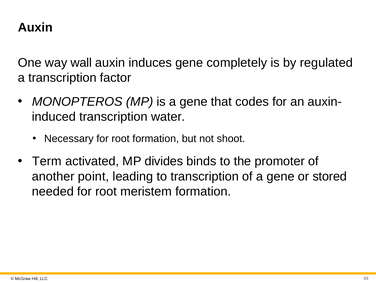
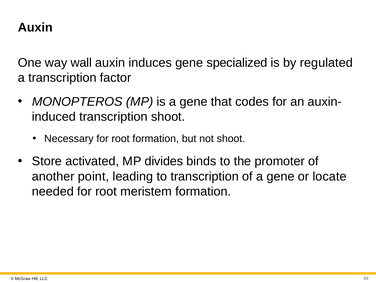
completely: completely -> specialized (237, 63)
transcription water: water -> shoot (168, 117)
Term: Term -> Store (47, 161)
stored: stored -> locate (330, 176)
